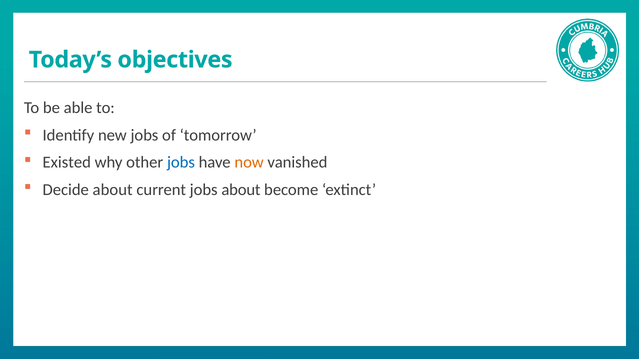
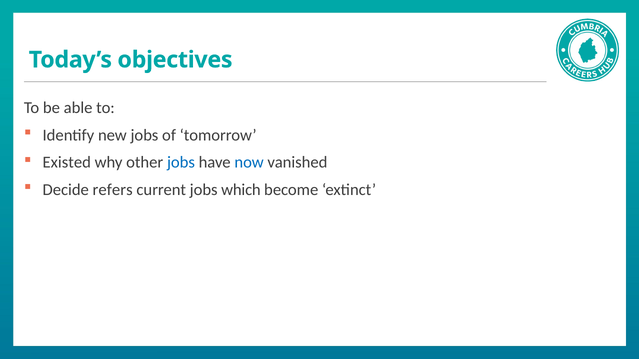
now colour: orange -> blue (249, 163)
Decide about: about -> refers (113, 190)
jobs about: about -> which (241, 190)
